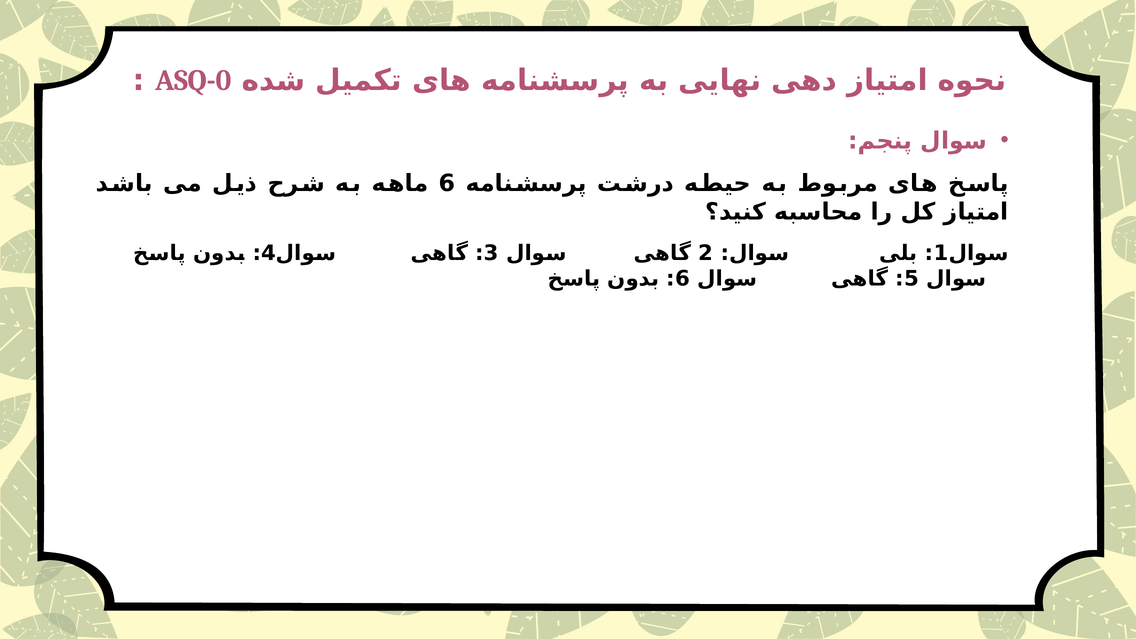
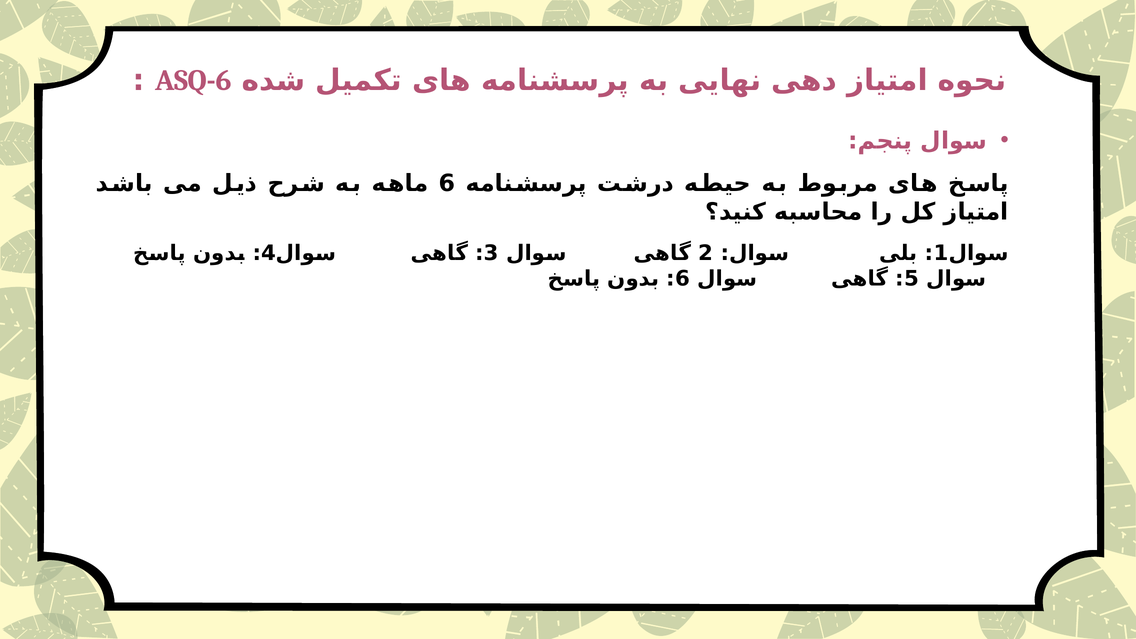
ASQ-0: ASQ-0 -> ASQ-6 (193, 80)
